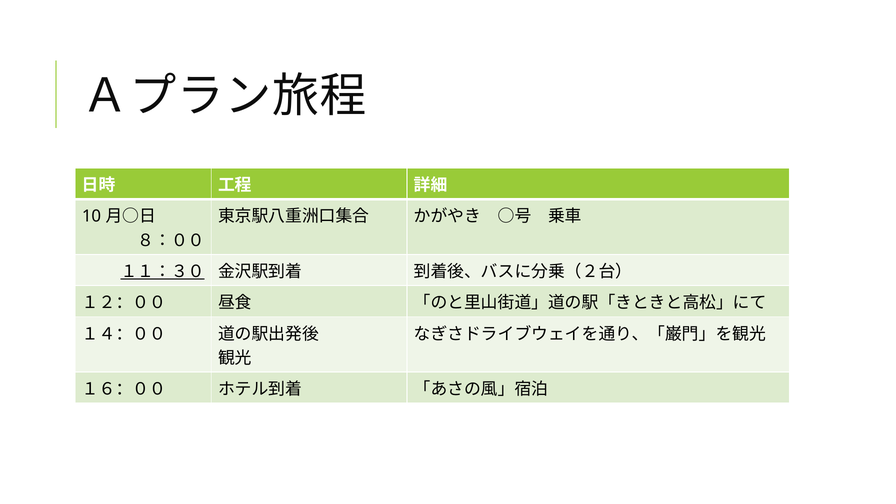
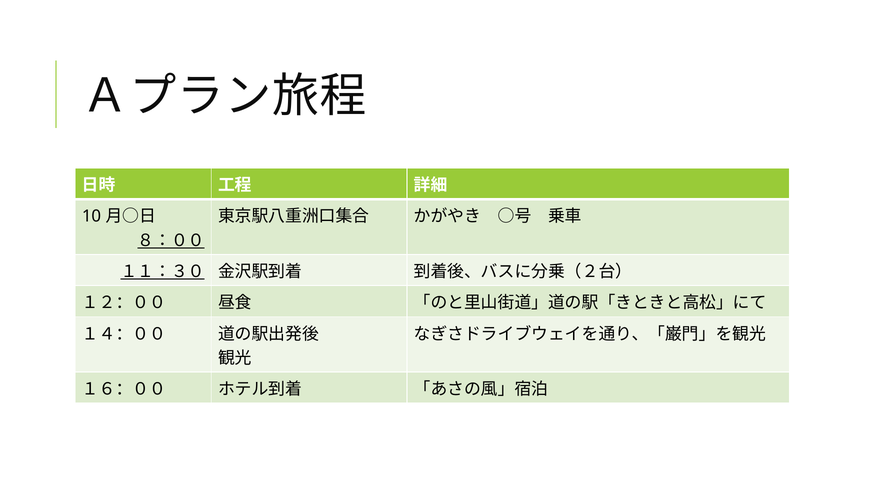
８：００ underline: none -> present (171, 241)
